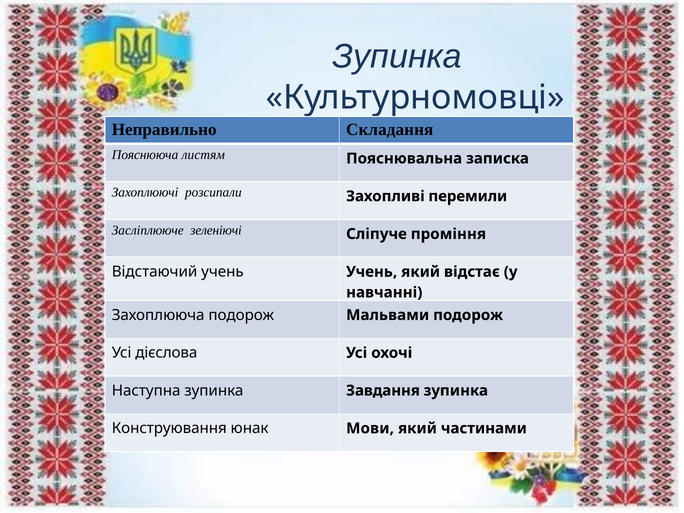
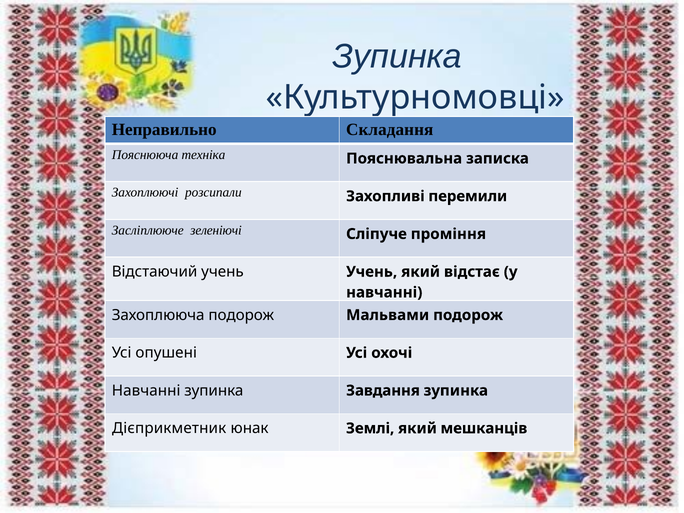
листям: листям -> техніка (203, 155)
дієслова: дієслова -> опушені (166, 353)
Наступна: Наступна -> Навчанні (146, 391)
Конструювання: Конструювання -> Дієприкметник (169, 428)
Мови: Мови -> Землі (370, 428)
частинами: частинами -> мешканців (484, 428)
